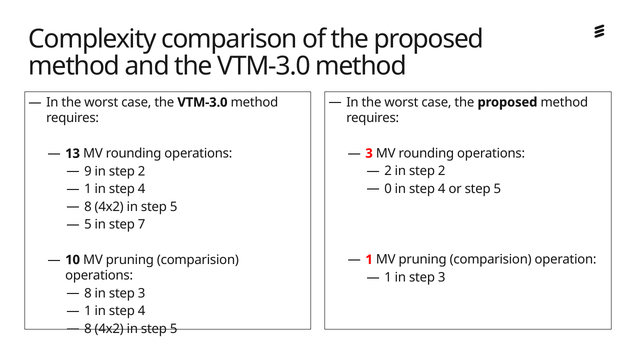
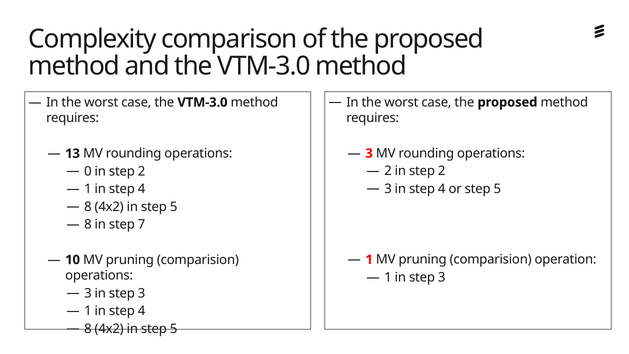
9: 9 -> 0 (88, 171)
0: 0 -> 3 (388, 189)
5: 5 -> 8 (88, 224)
8: 8 -> 3 (88, 293)
